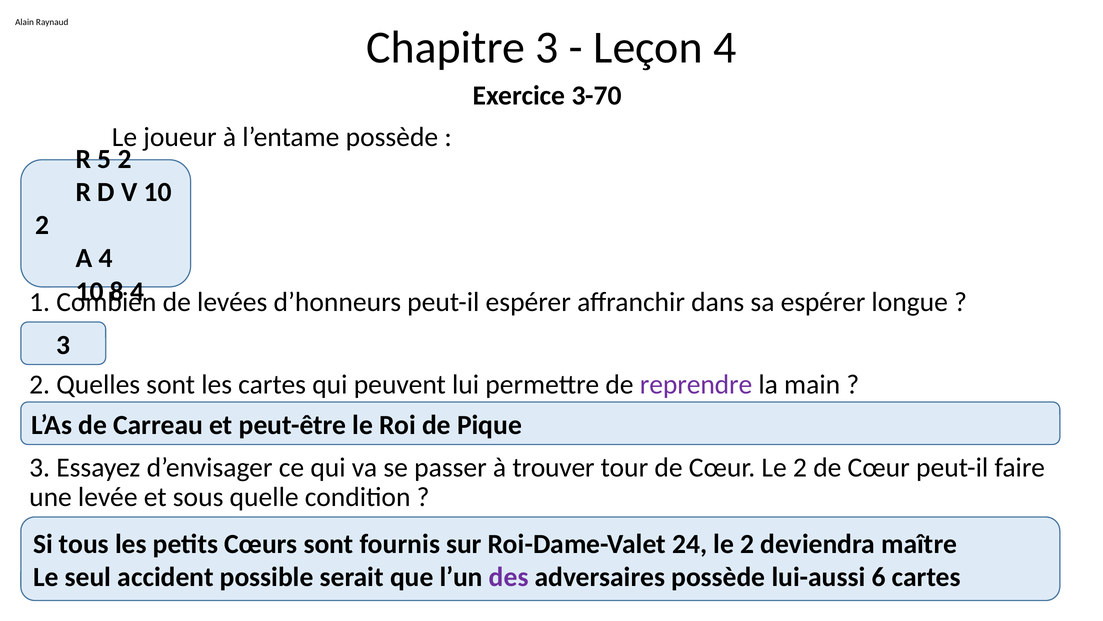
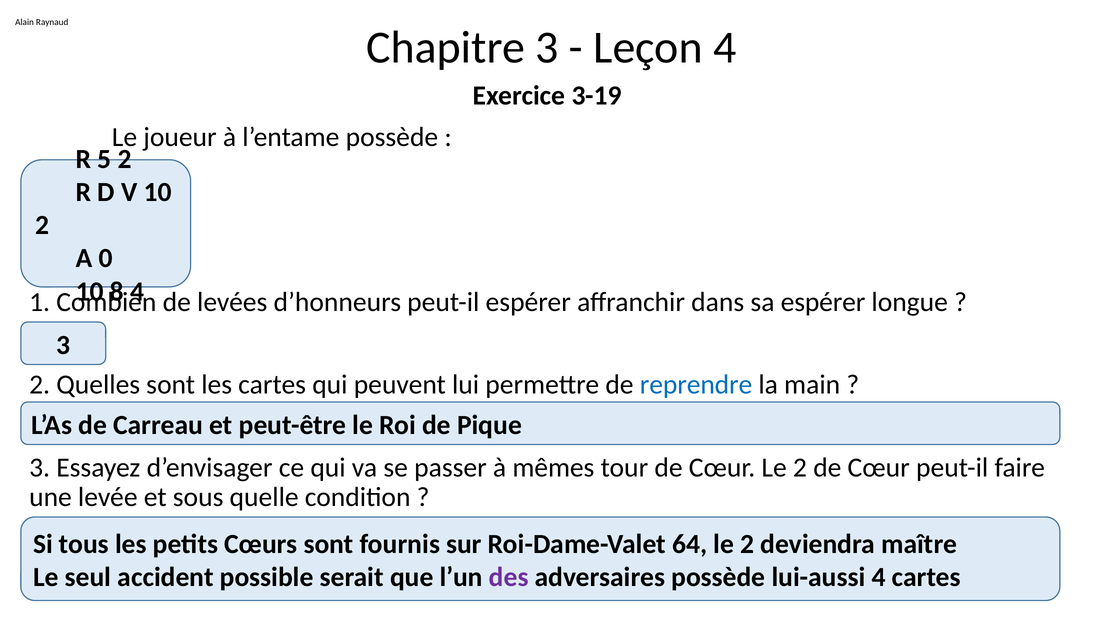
3-70: 3-70 -> 3-19 (597, 96)
4: 4 -> 0 (106, 258)
reprendre colour: purple -> blue (696, 384)
trouver: trouver -> mêmes (553, 467)
24: 24 -> 64 (690, 544)
lui-aussi 6: 6 -> 4 (879, 577)
